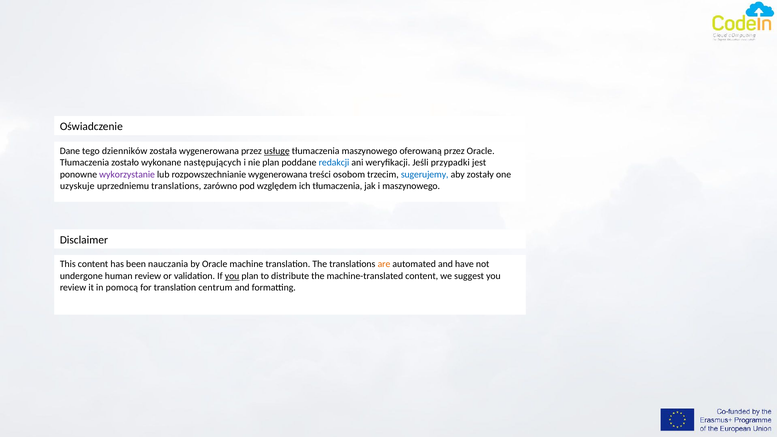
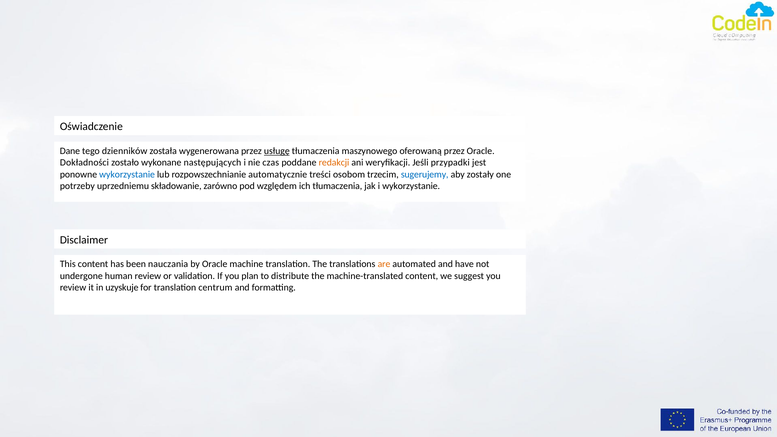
Tłumaczenia: Tłumaczenia -> Dokładności (84, 163)
nie plan: plan -> czas (271, 163)
redakcji colour: blue -> orange (334, 163)
wykorzystanie colour: purple -> blue (127, 174)
rozpowszechnianie wygenerowana: wygenerowana -> automatycznie (278, 174)
uzyskuje: uzyskuje -> potrzeby (77, 186)
uprzedniemu translations: translations -> składowanie (176, 186)
i maszynowego: maszynowego -> wykorzystanie (411, 186)
you underline: present -> none (232, 276)
pomocą: pomocą -> uzyskuje (122, 288)
